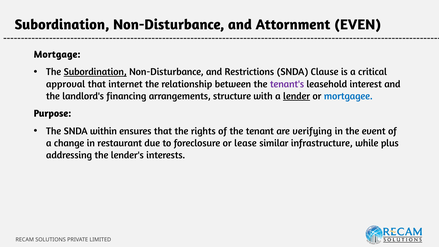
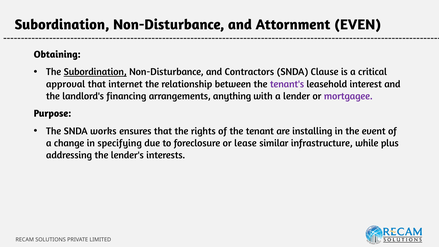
Mortgage: Mortgage -> Obtaining (57, 54)
Restrictions: Restrictions -> Contractors (249, 72)
structure: structure -> anything (232, 96)
lender underline: present -> none (297, 96)
mortgagee colour: blue -> purple (348, 96)
within: within -> works (103, 131)
verifying: verifying -> installing (312, 131)
restaurant: restaurant -> specifying (120, 143)
